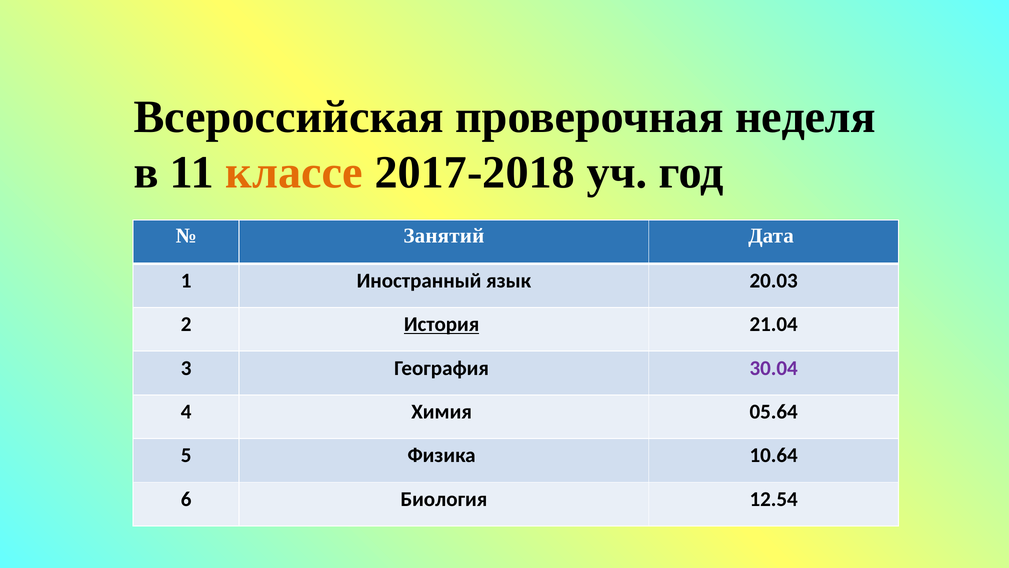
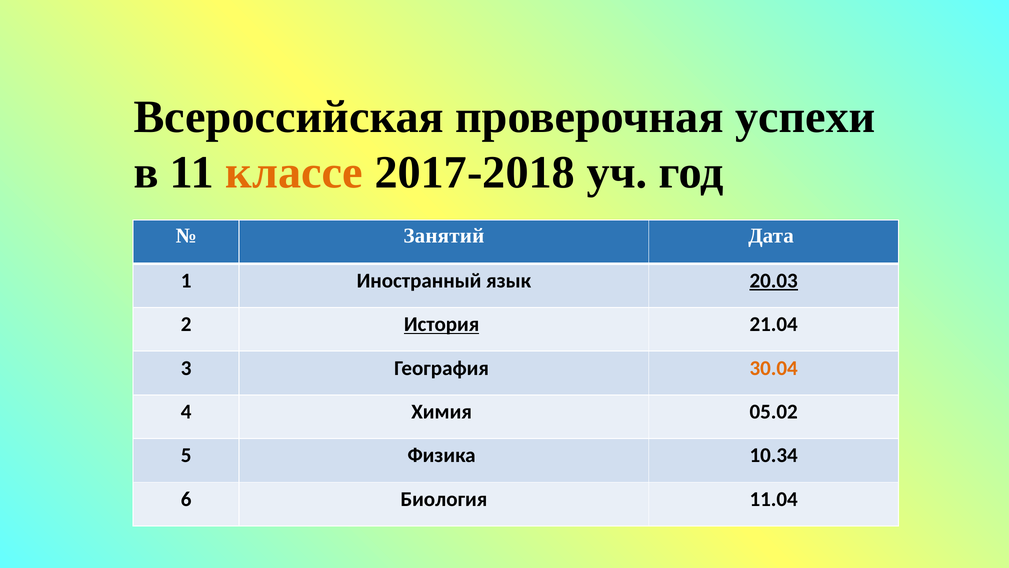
неделя: неделя -> успехи (805, 117)
20.03 underline: none -> present (774, 281)
30.04 colour: purple -> orange (774, 368)
05.64: 05.64 -> 05.02 (774, 411)
10.64: 10.64 -> 10.34 (774, 455)
12.54: 12.54 -> 11.04 (774, 499)
